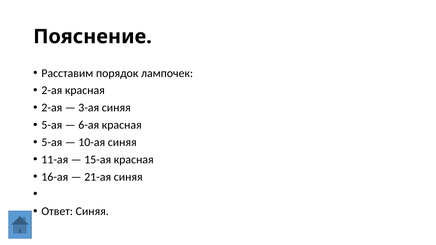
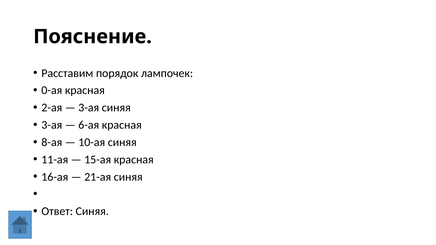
2-ая: 2-ая -> 0-ая (52, 91)
5-ая: 5-ая -> 3-ая (52, 125)
5-ая: 5-ая -> 8-ая (52, 142)
